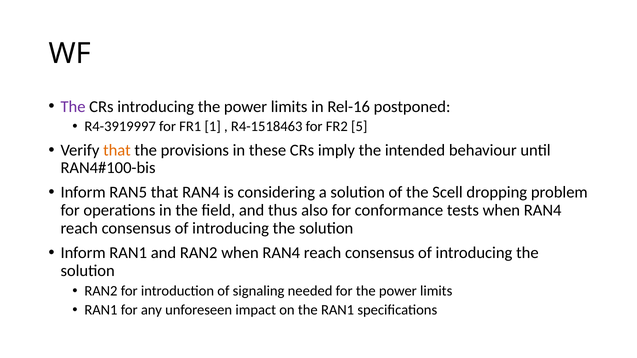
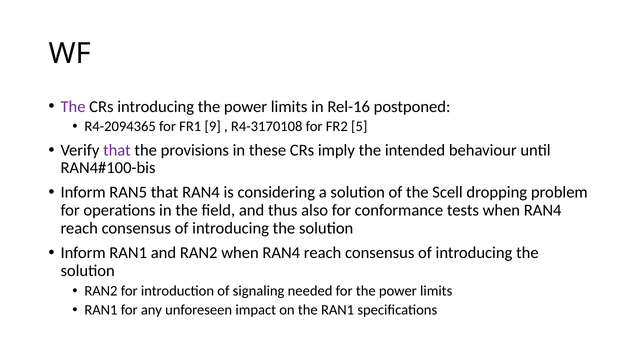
R4-3919997: R4-3919997 -> R4-2094365 (120, 127)
1: 1 -> 9 (213, 127)
R4-1518463: R4-1518463 -> R4-3170108 (267, 127)
that colour: orange -> purple (117, 150)
